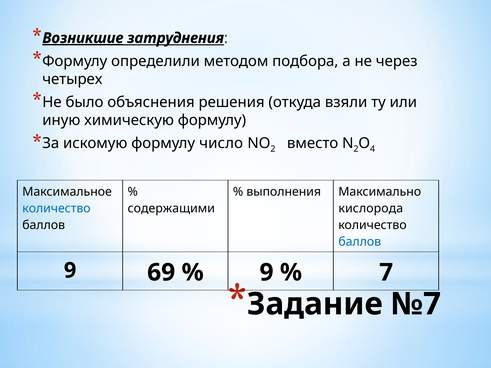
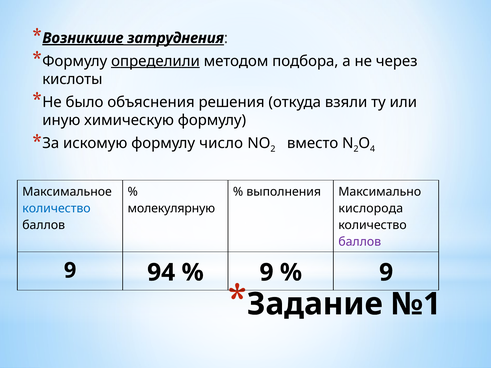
определили underline: none -> present (156, 61)
четырех: четырех -> кислоты (72, 79)
содержащими: содержащими -> молекулярную (171, 208)
баллов colour: blue -> purple (360, 242)
69: 69 -> 94 (161, 273)
7: 7 -> 9 (386, 273)
№7: №7 -> №1 (416, 304)
